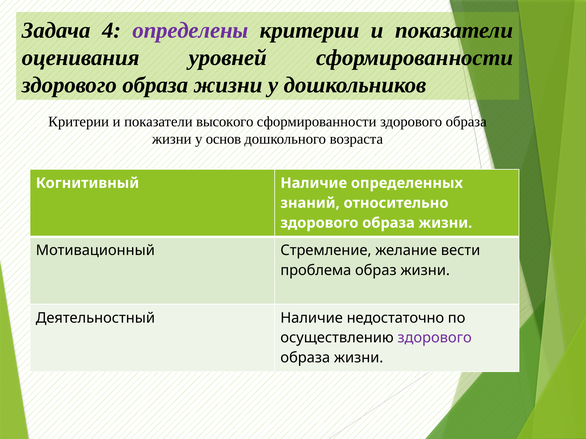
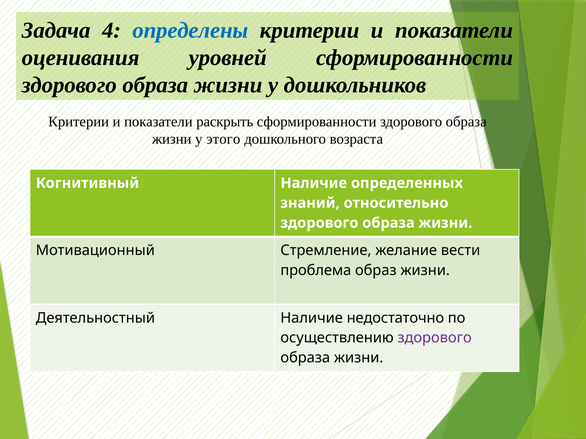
определены colour: purple -> blue (190, 30)
высокого: высокого -> раскрыть (225, 122)
основ: основ -> этого (223, 139)
